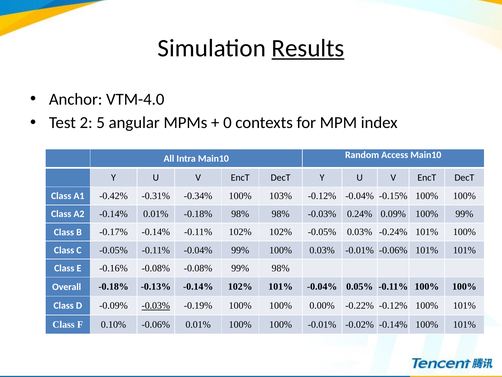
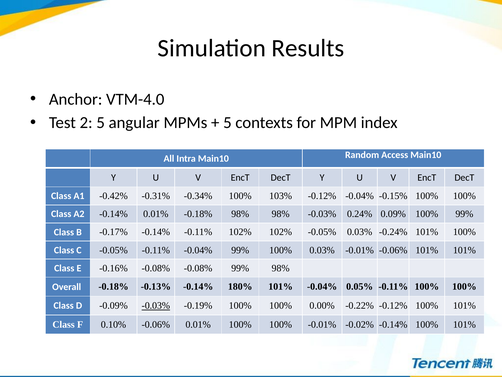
Results underline: present -> none (308, 48)
0: 0 -> 5 (227, 123)
-0.14% 102%: 102% -> 180% (240, 286)
